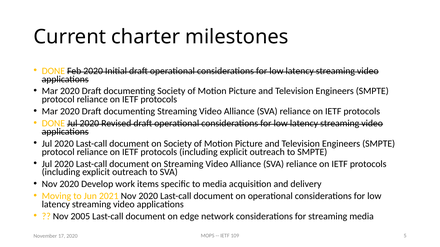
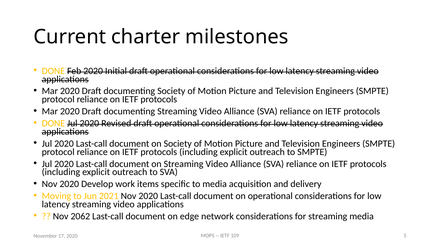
2005: 2005 -> 2062 (80, 217)
